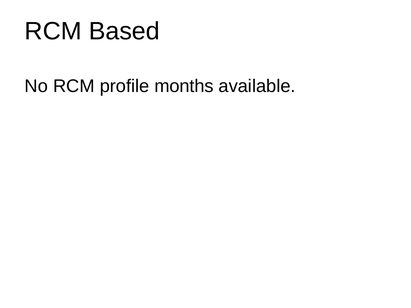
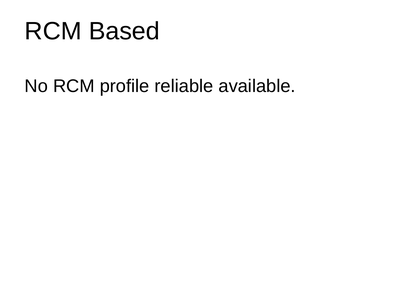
months: months -> reliable (184, 86)
